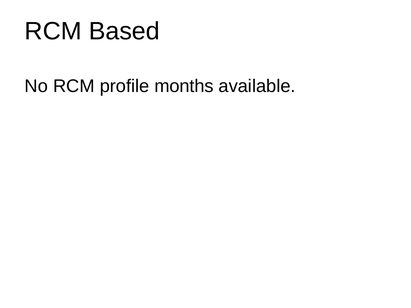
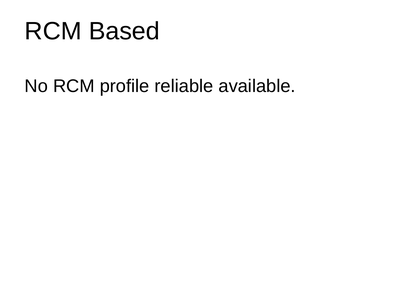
months: months -> reliable (184, 86)
